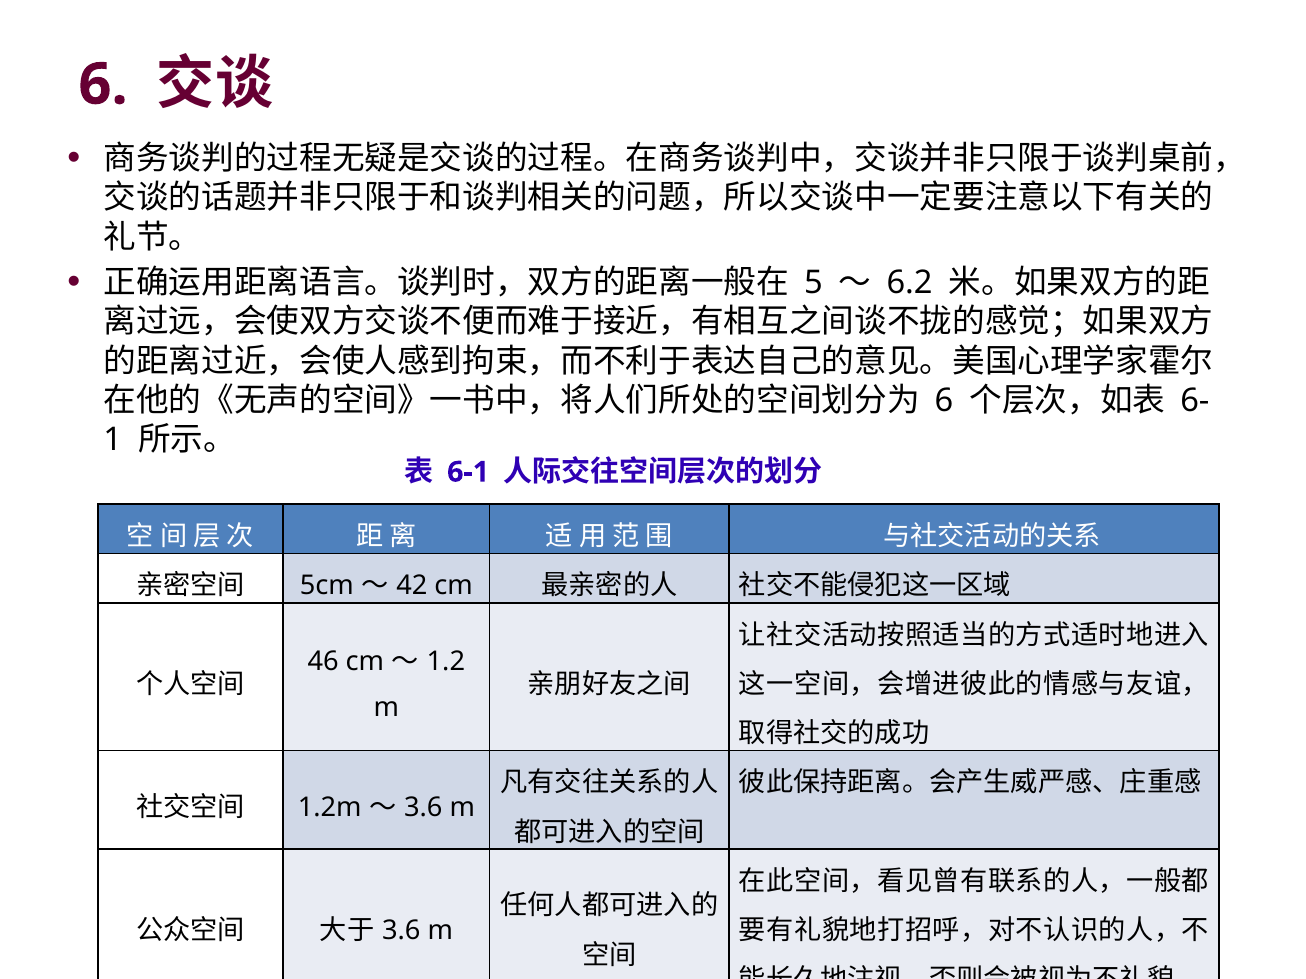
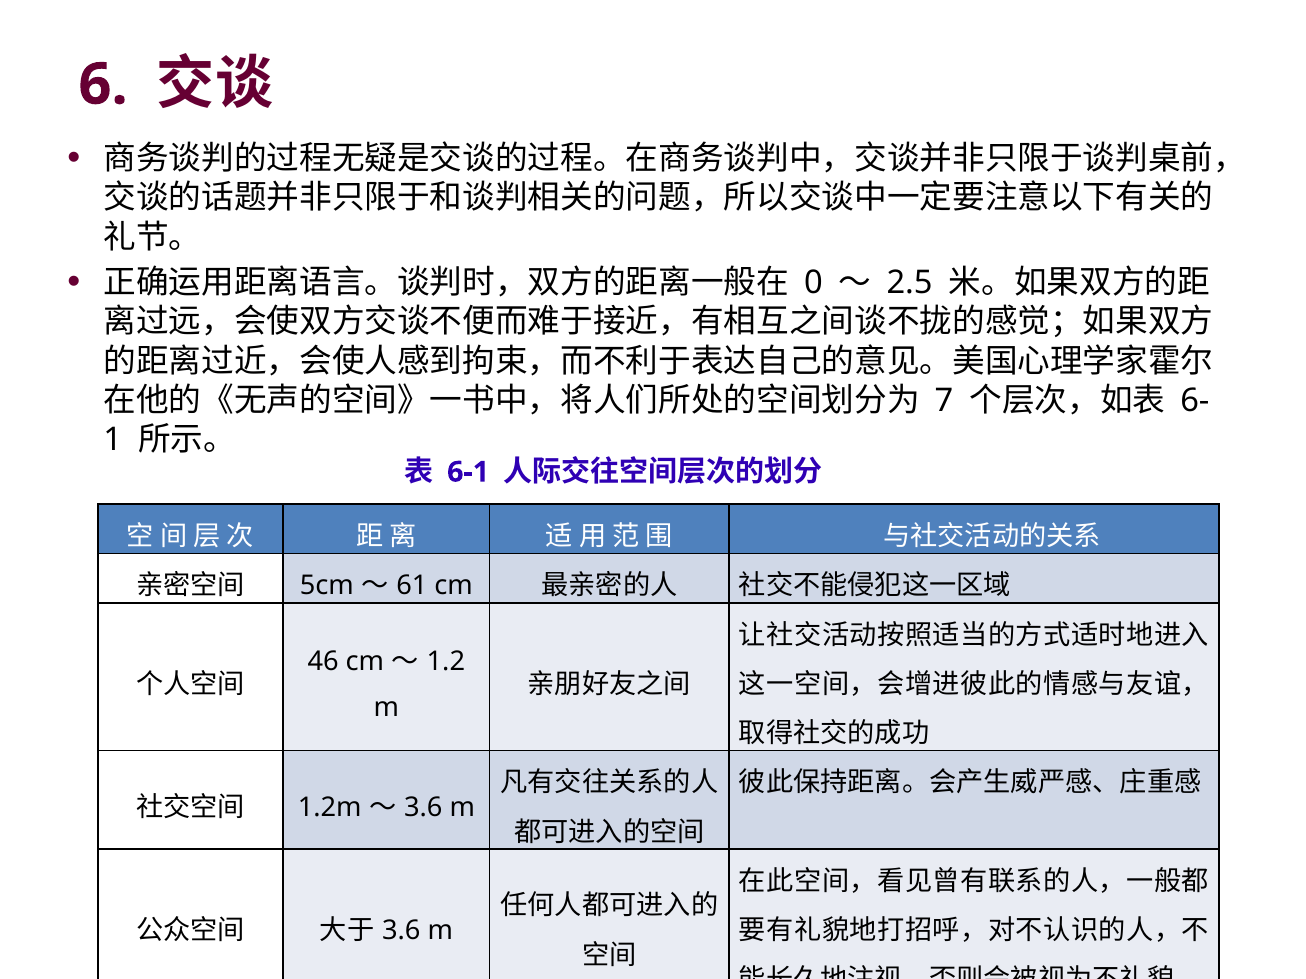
5: 5 -> 0 (813, 283)
6.2: 6.2 -> 2.5 (910, 283)
6: 6 -> 7 (944, 401)
42: 42 -> 61 (412, 586)
